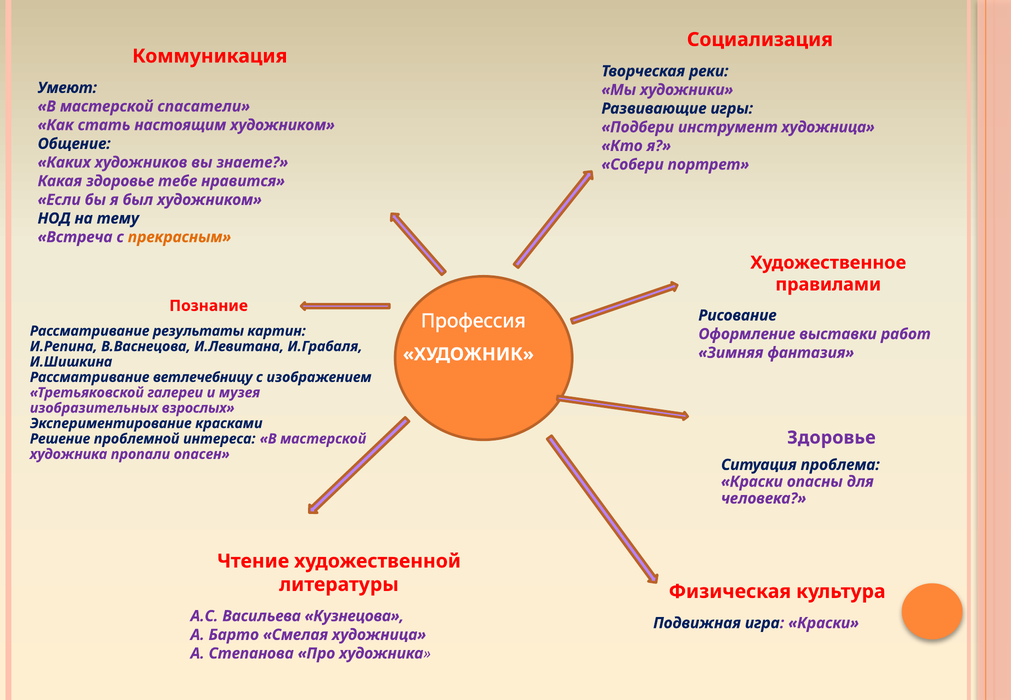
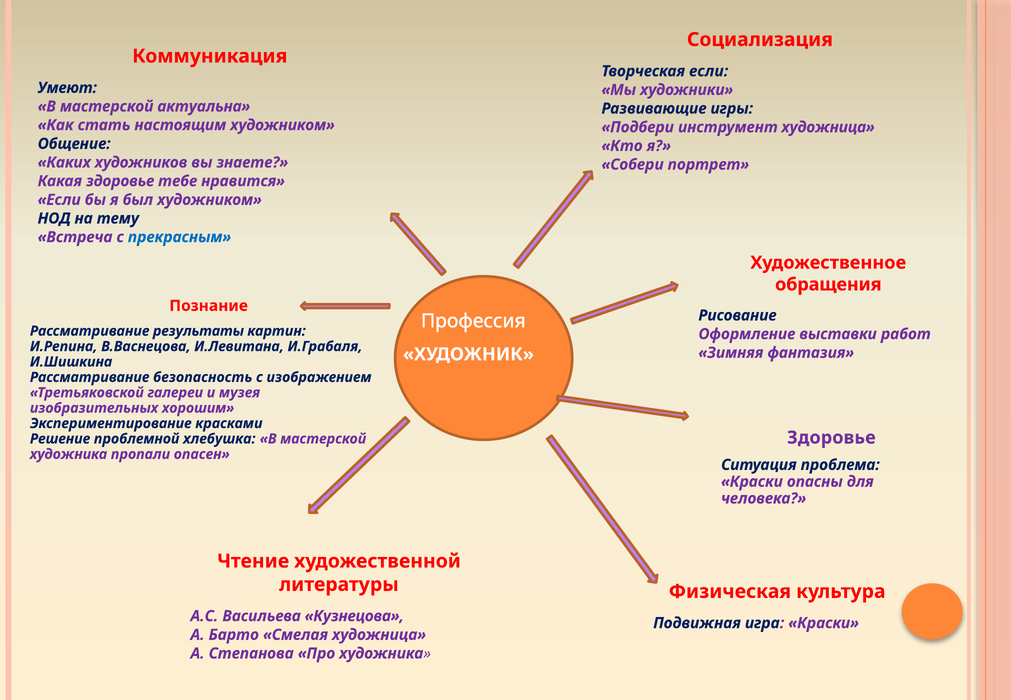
Творческая реки: реки -> если (709, 71)
спасатели: спасатели -> актуальна (204, 106)
прекрасным colour: orange -> blue (180, 237)
правилами: правилами -> обращения (828, 284)
ветлечебницу: ветлечебницу -> безопасность (203, 377)
взрослых: взрослых -> хорошим (198, 408)
интереса: интереса -> хлебушка (219, 439)
